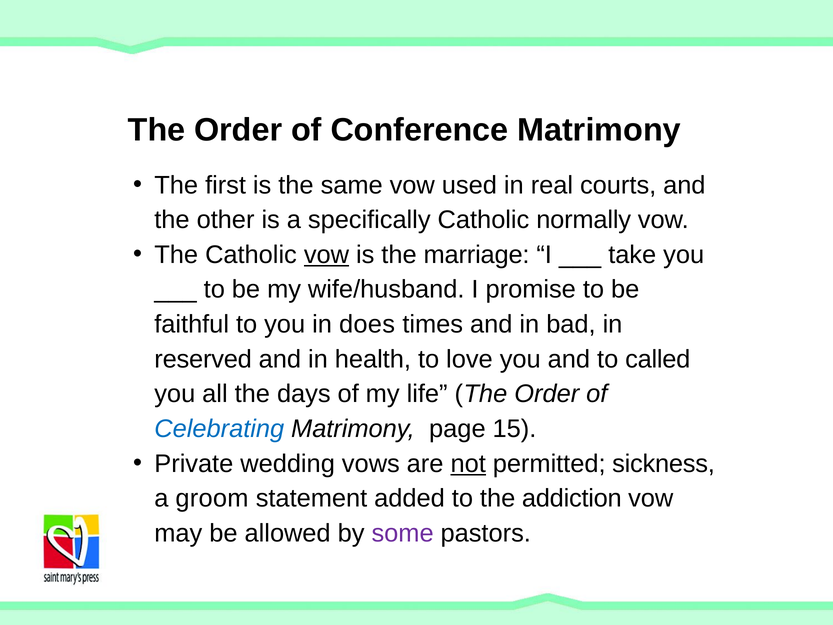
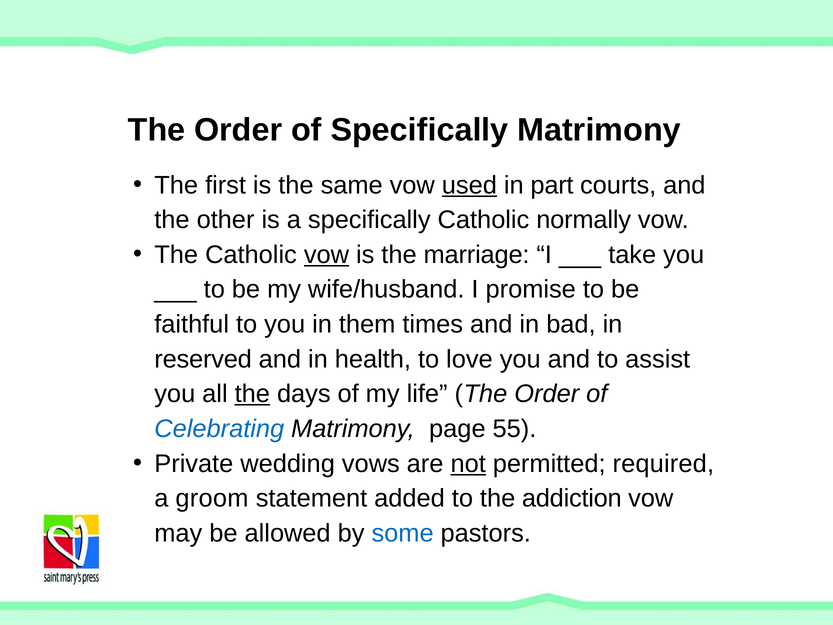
of Conference: Conference -> Specifically (420, 130)
used underline: none -> present (469, 185)
real: real -> part (552, 185)
does: does -> them (367, 324)
called: called -> assist (658, 359)
the underline: none -> present (252, 394)
15: 15 -> 55 (514, 429)
sickness: sickness -> required (663, 463)
some colour: purple -> blue (403, 533)
